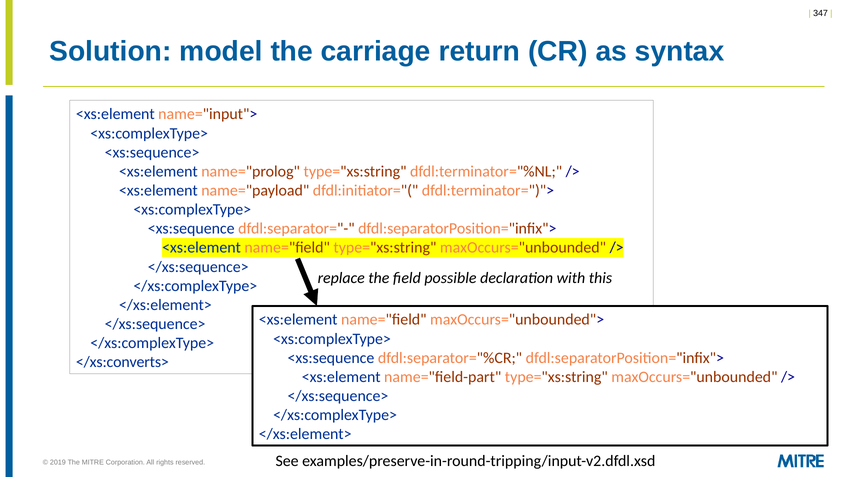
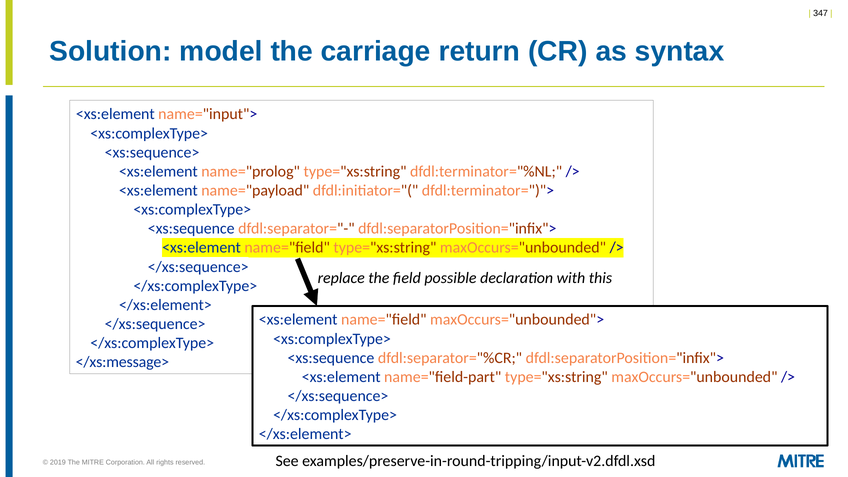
</xs:converts>: </xs:converts> -> </xs:message> (122, 362)
